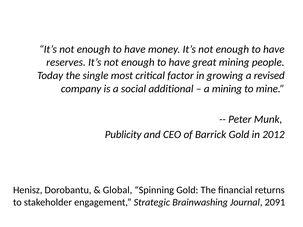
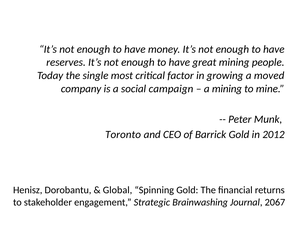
revised: revised -> moved (269, 76)
additional: additional -> campaign (171, 89)
Publicity: Publicity -> Toronto (123, 135)
2091: 2091 -> 2067 (275, 202)
